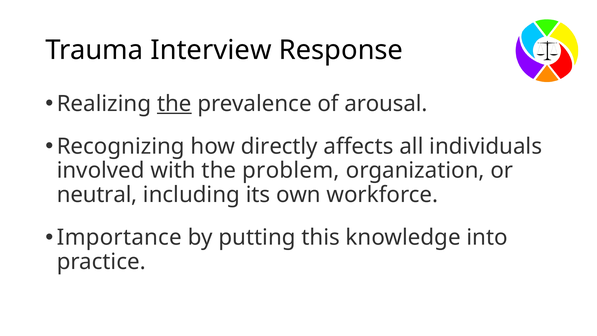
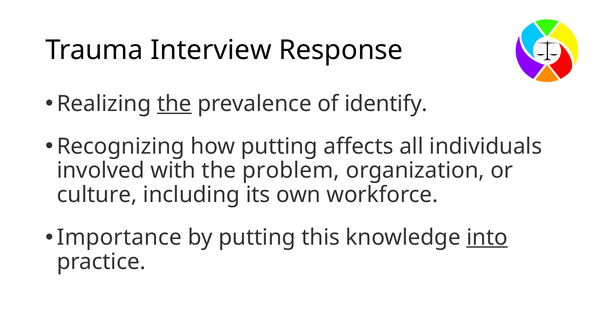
arousal: arousal -> identify (386, 104)
how directly: directly -> putting (279, 146)
neutral: neutral -> culture (97, 195)
into underline: none -> present (487, 237)
